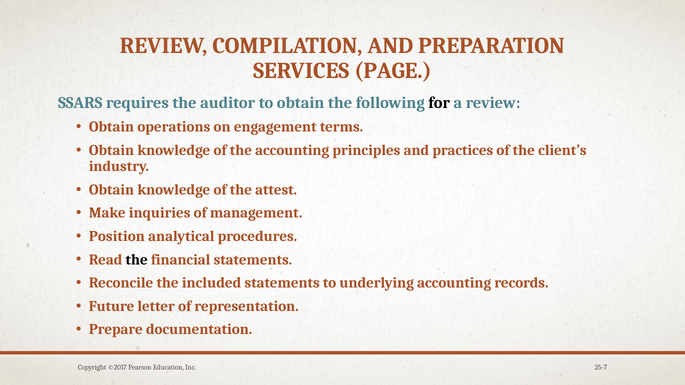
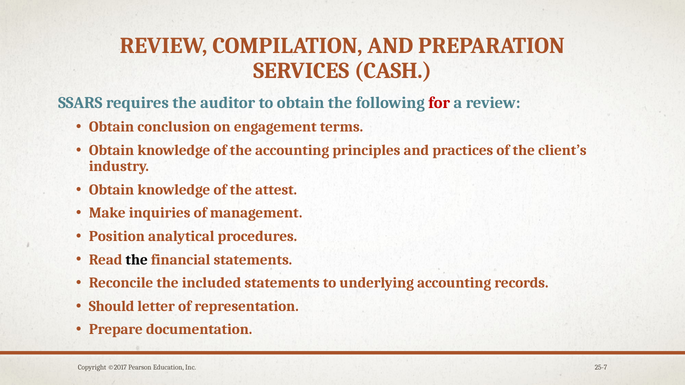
PAGE: PAGE -> CASH (393, 71)
for colour: black -> red (439, 103)
operations: operations -> conclusion (174, 127)
Future: Future -> Should (112, 306)
